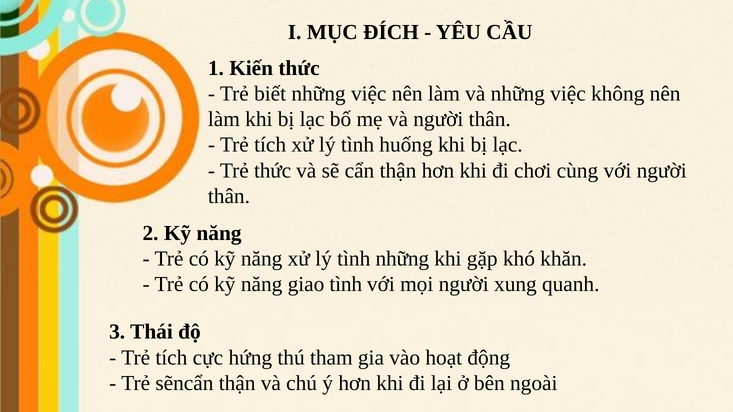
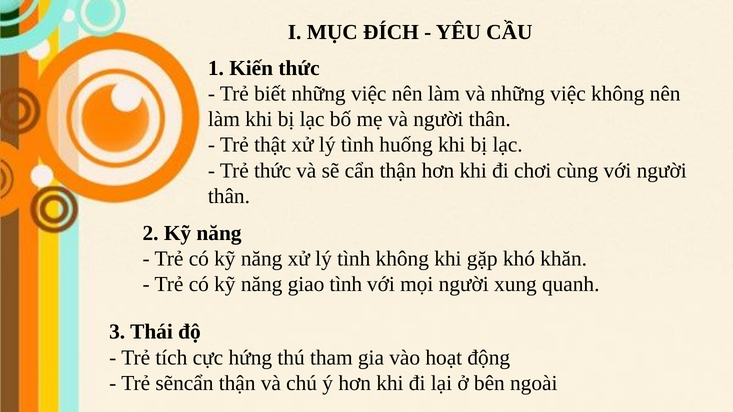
tích: tích -> thật (270, 145)
tình những: những -> không (402, 259)
